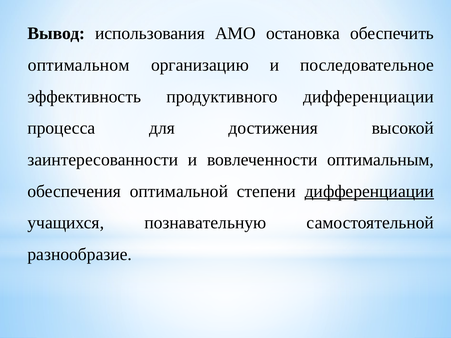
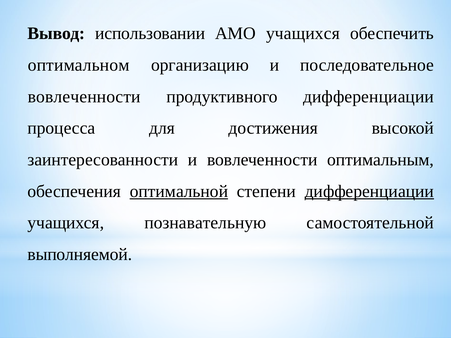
использования: использования -> использовании (150, 33)
АМО остановка: остановка -> учащихся (303, 33)
эффективность: эффективность -> вовлеченности (84, 97)
оптимальной underline: none -> present (179, 191)
разнообразие: разнообразие -> выполняемой (80, 255)
